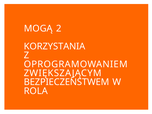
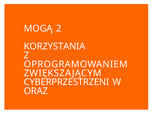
BEZPIECZEŃSTWEM: BEZPIECZEŃSTWEM -> CYBERPRZESTRZENI (67, 82)
ROLA: ROLA -> ORAZ (36, 91)
